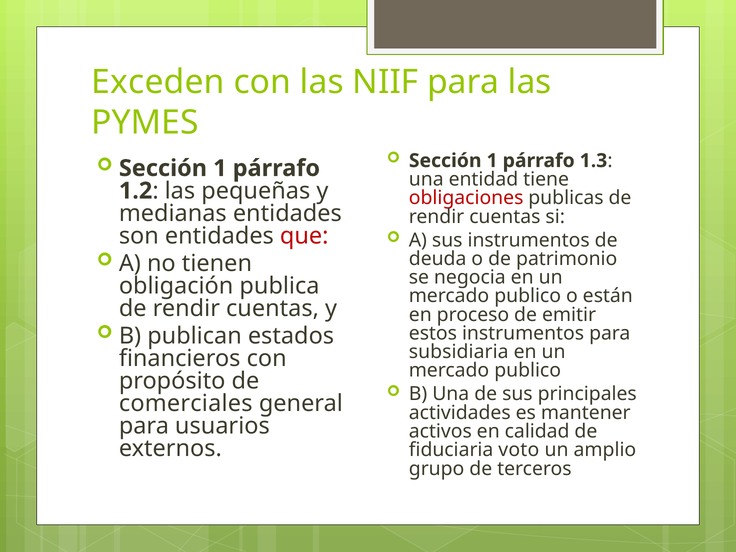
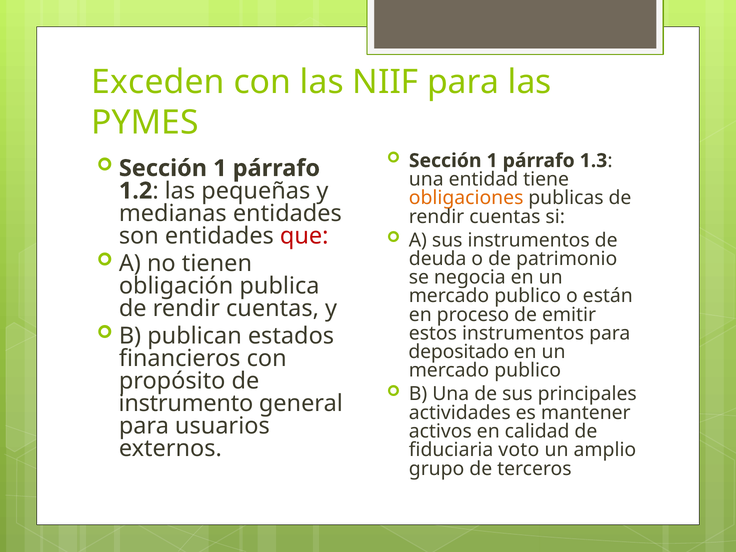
obligaciones colour: red -> orange (466, 198)
subsidiaria: subsidiaria -> depositado (459, 352)
comerciales: comerciales -> instrumento (186, 404)
